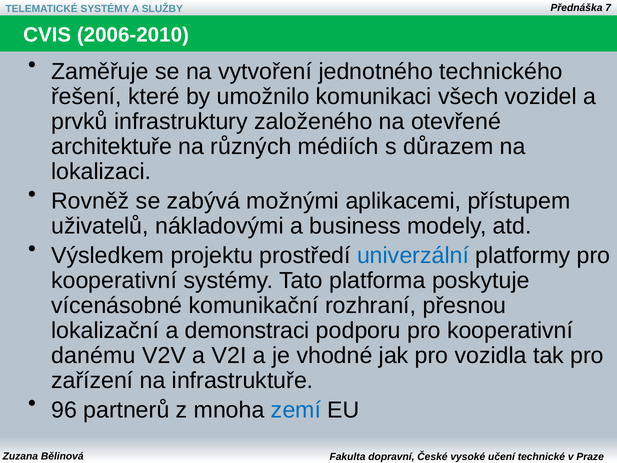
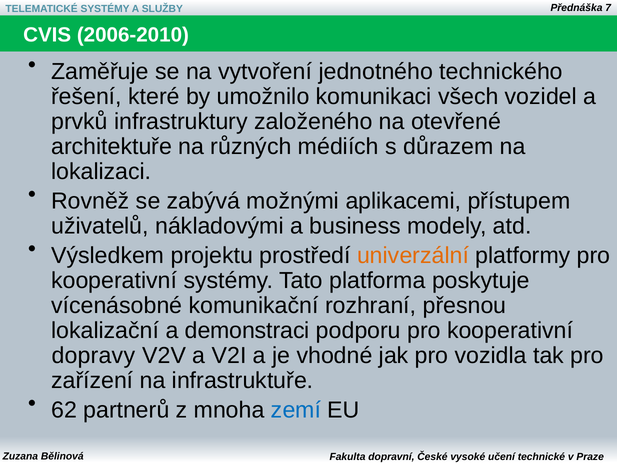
univerzální colour: blue -> orange (413, 255)
danému: danému -> dopravy (93, 355)
96: 96 -> 62 (64, 410)
